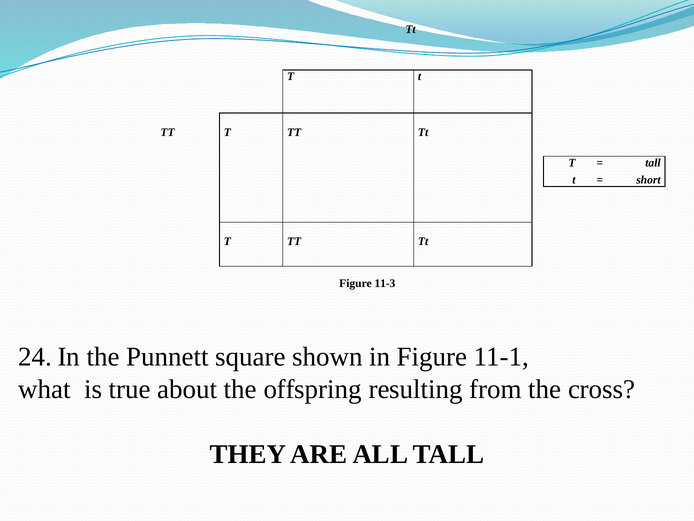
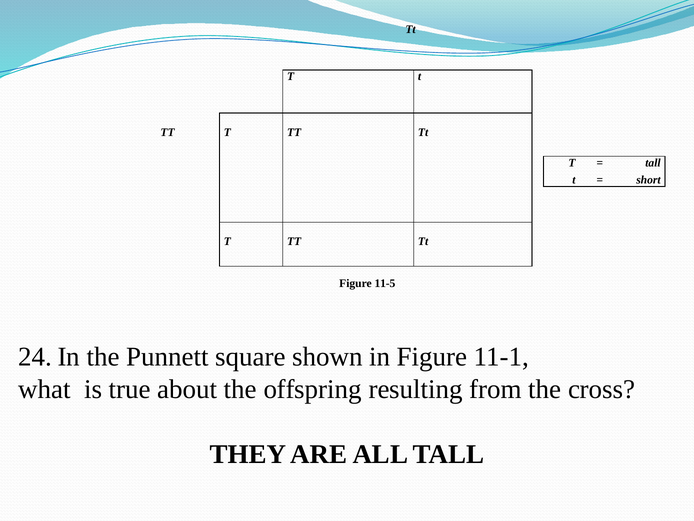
11-3: 11-3 -> 11-5 (385, 283)
